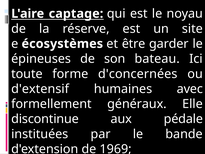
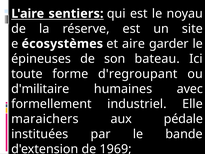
captage: captage -> sentiers (76, 14)
être: être -> aire (133, 44)
d'concernées: d'concernées -> d'regroupant (138, 74)
d'extensif: d'extensif -> d'militaire (40, 89)
généraux: généraux -> industriel (137, 104)
discontinue: discontinue -> maraichers (45, 119)
